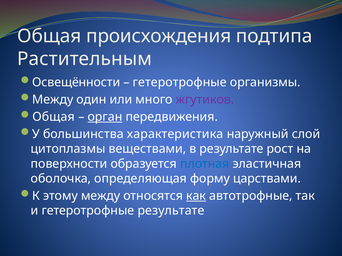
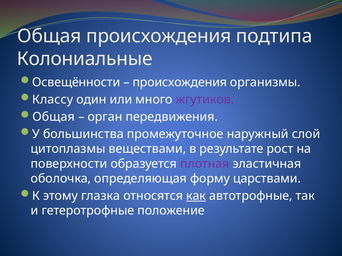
Растительным: Растительным -> Колониальные (85, 59)
гетеротрофные: гетеротрофные -> происхождения (180, 82)
Между: Между -> Классу (53, 100)
орган underline: present -> none (105, 117)
характеристика: характеристика -> промежуточное (175, 134)
плотная colour: blue -> purple (205, 164)
этому между: между -> глазка (101, 196)
гетеротрофные результате: результате -> положение (171, 211)
